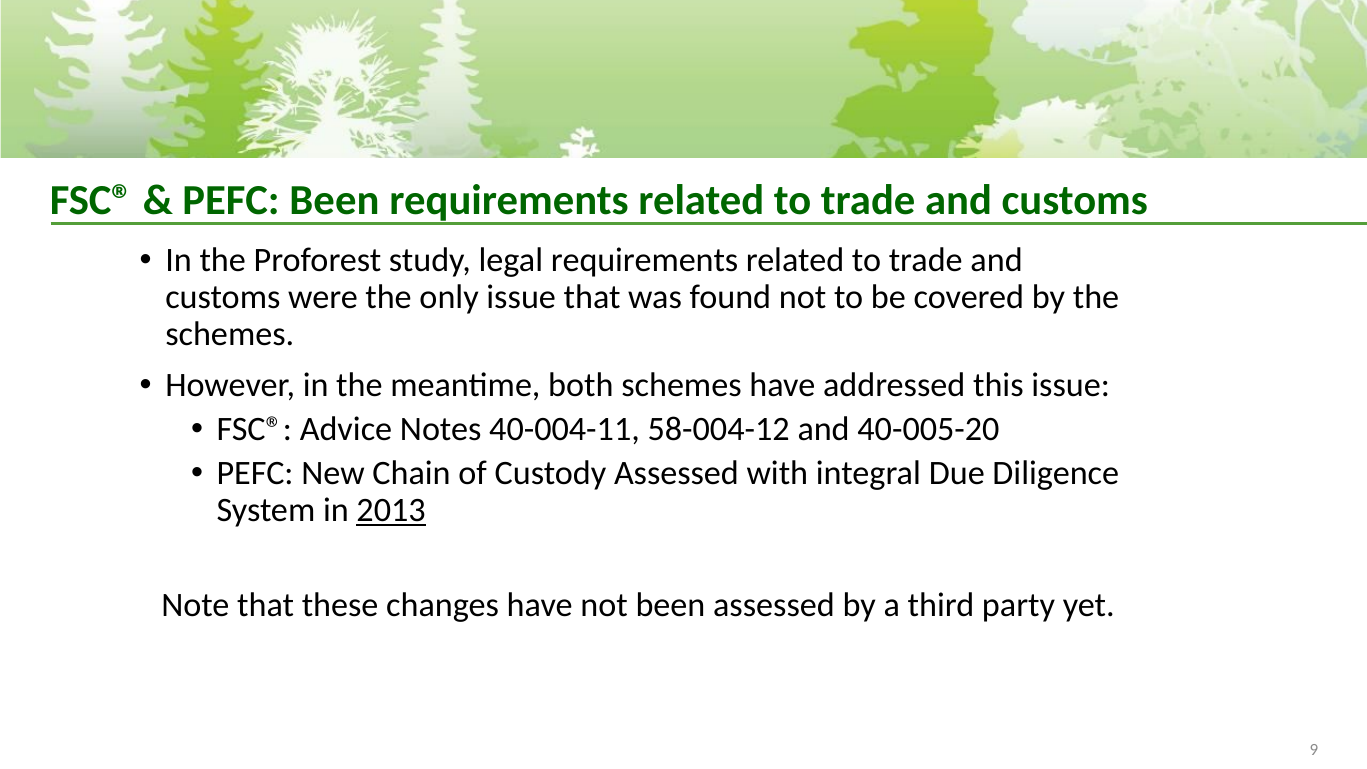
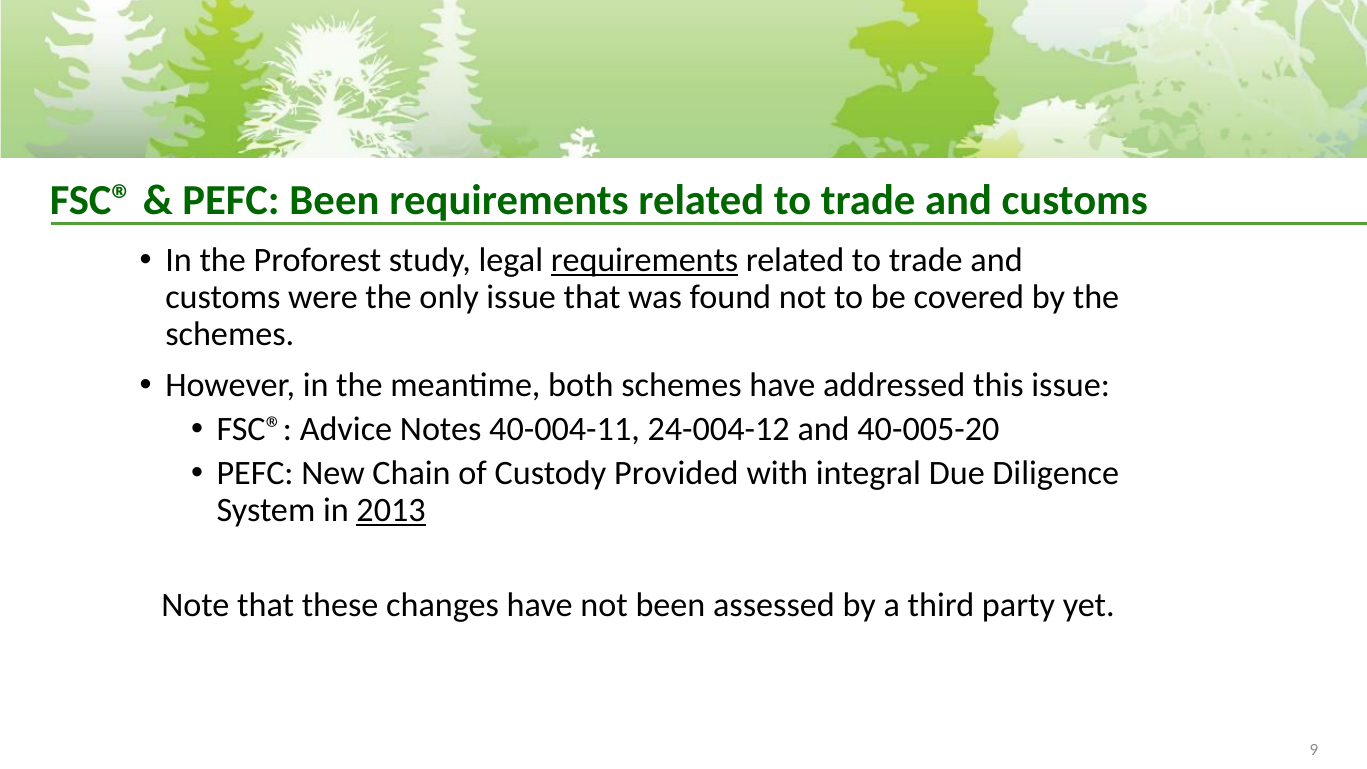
requirements underline: none -> present (645, 260)
58-004-12: 58-004-12 -> 24-004-12 (719, 429)
Custody Assessed: Assessed -> Provided (676, 473)
